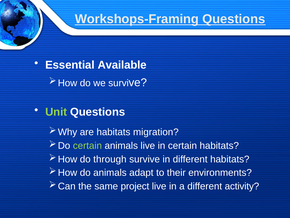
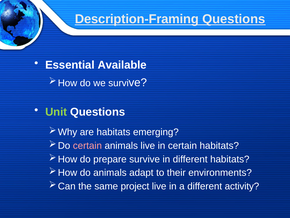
Workshops-Framing: Workshops-Framing -> Description-Framing (137, 19)
migration: migration -> emerging (156, 132)
certain colour: light green -> pink (87, 145)
through: through -> prepare (110, 159)
